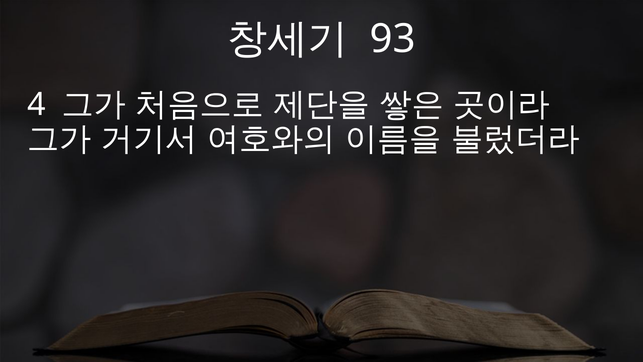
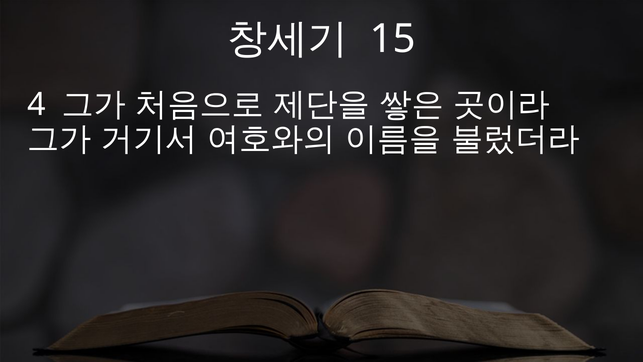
93: 93 -> 15 (393, 39)
